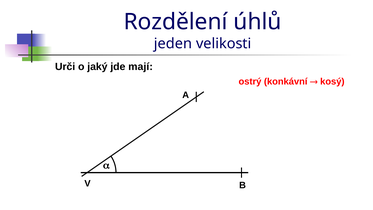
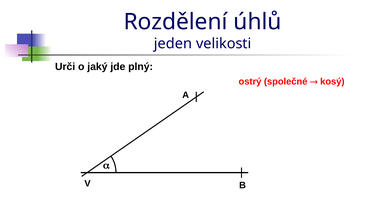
mají: mají -> plný (141, 67)
konkávní: konkávní -> společné (286, 81)
